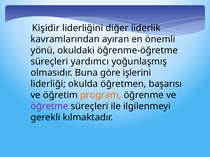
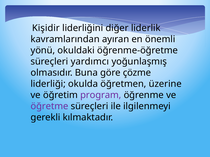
işlerini: işlerini -> çözme (137, 73)
başarısı: başarısı -> üzerine (165, 84)
program colour: orange -> purple (101, 95)
